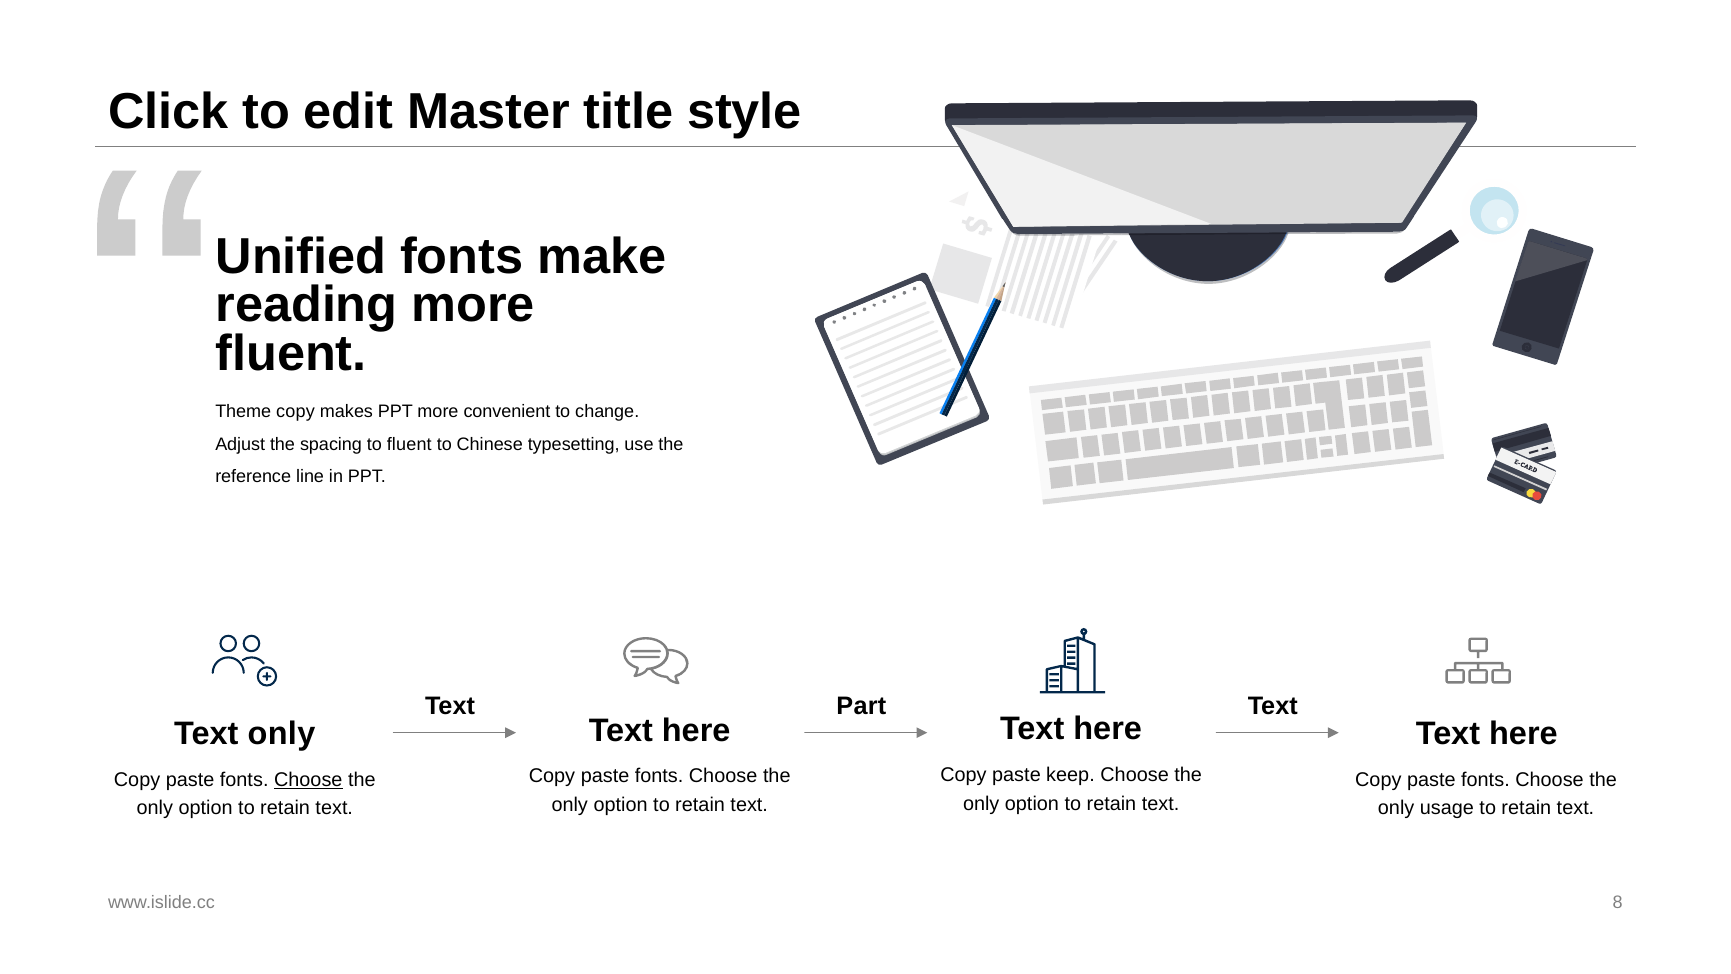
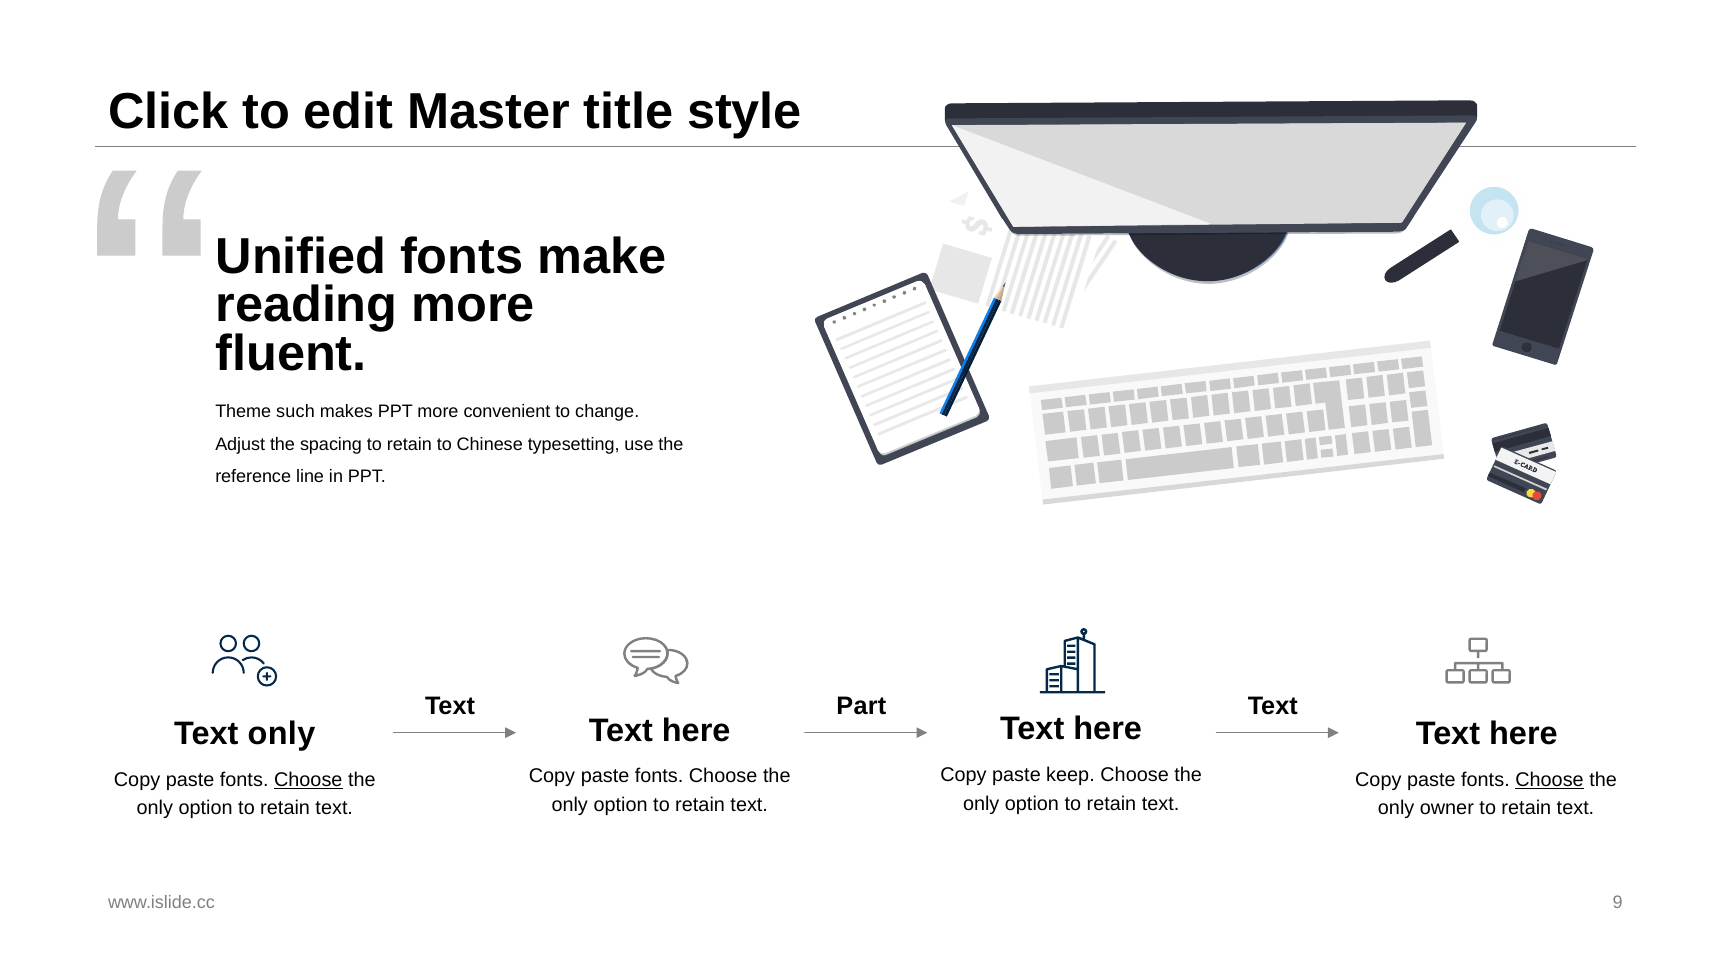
Theme copy: copy -> such (295, 412)
spacing to fluent: fluent -> retain (409, 444)
Choose underline: none -> present (1550, 780)
usage: usage -> owner (1447, 808)
8: 8 -> 9 (1618, 902)
